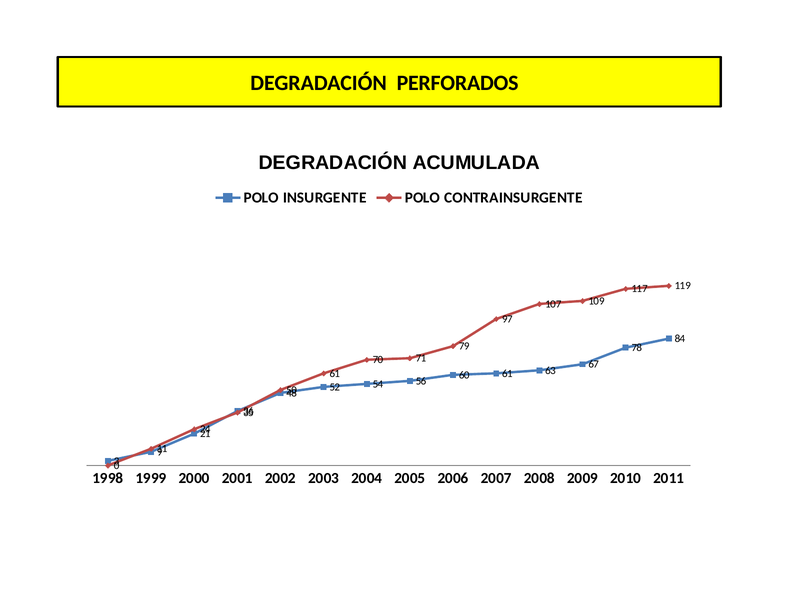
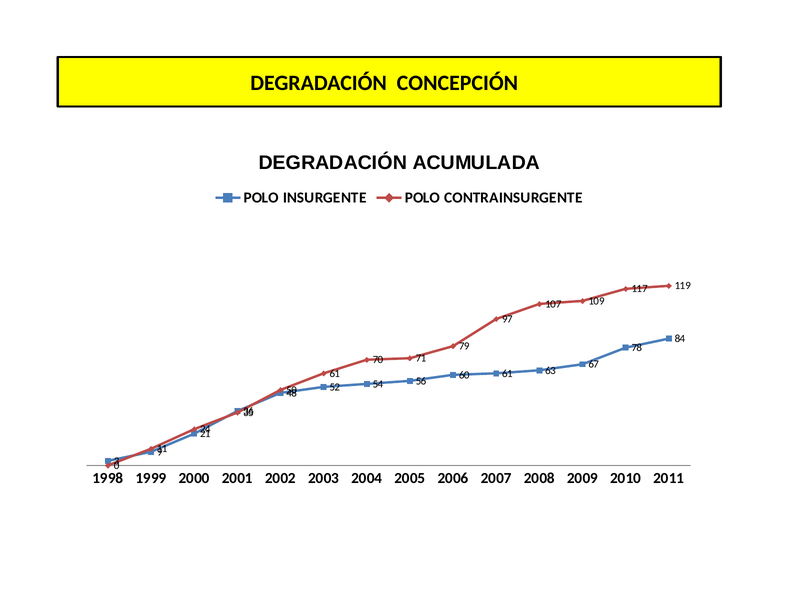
PERFORADOS: PERFORADOS -> CONCEPCIÓN (457, 83)
